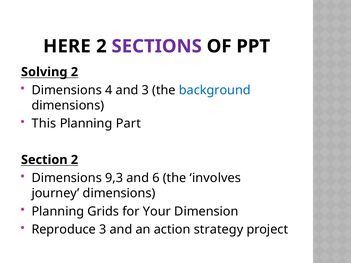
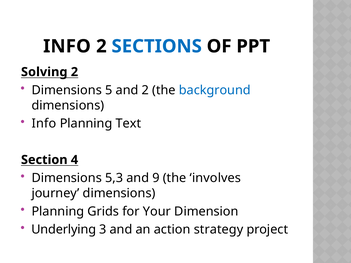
HERE: HERE -> INFO (67, 46)
SECTIONS colour: purple -> blue (157, 46)
4: 4 -> 5 (109, 90)
and 3: 3 -> 2 (145, 90)
This: This -> Info (44, 124)
Part: Part -> Text (128, 124)
Section 2: 2 -> 4 (74, 160)
9,3: 9,3 -> 5,3 (114, 178)
6: 6 -> 9 (156, 178)
Reproduce: Reproduce -> Underlying (64, 230)
